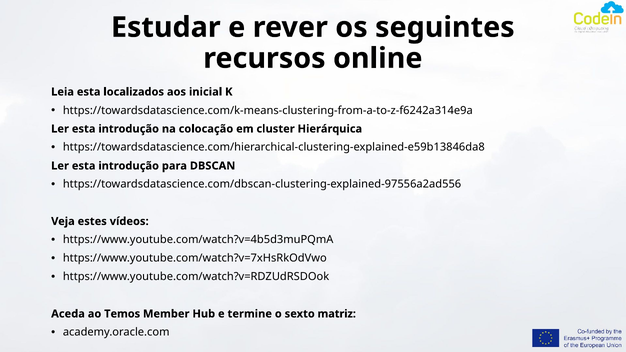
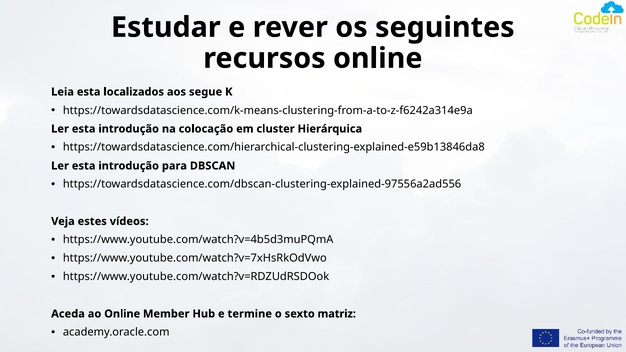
inicial: inicial -> segue (206, 92)
ao Temos: Temos -> Online (122, 314)
